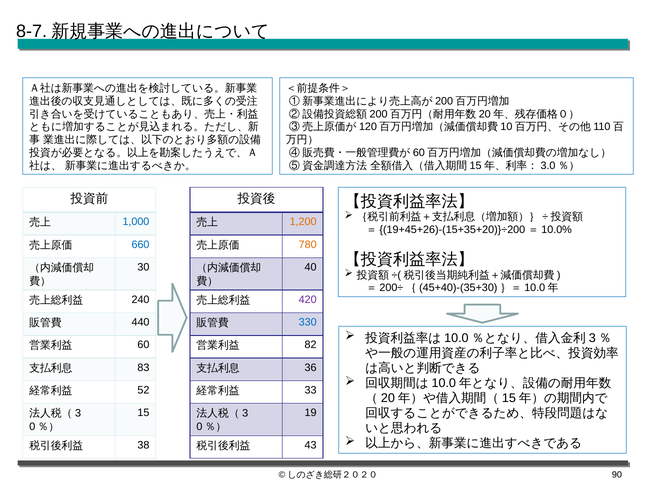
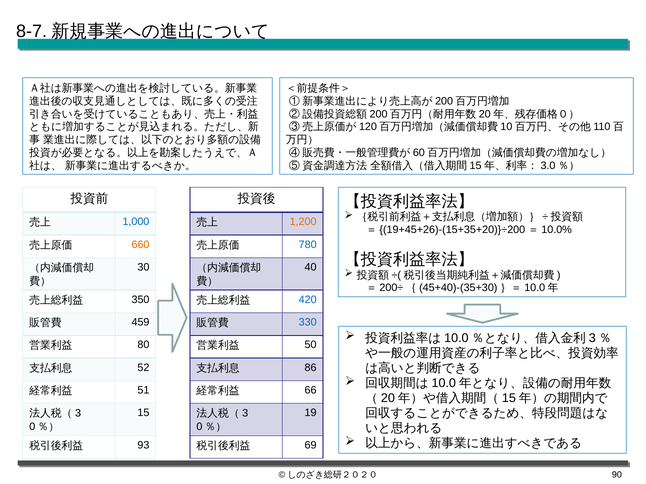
660 colour: blue -> orange (141, 245)
780 colour: orange -> blue (308, 245)
240: 240 -> 350 (141, 300)
420 colour: purple -> blue (308, 300)
440: 440 -> 459 (141, 323)
60: 60 -> 80 (143, 345)
82: 82 -> 50 (311, 345)
83: 83 -> 52 (143, 368)
36: 36 -> 86 (311, 368)
52: 52 -> 51 (143, 391)
33: 33 -> 66 (311, 391)
38: 38 -> 93 (143, 446)
43: 43 -> 69 (311, 446)
